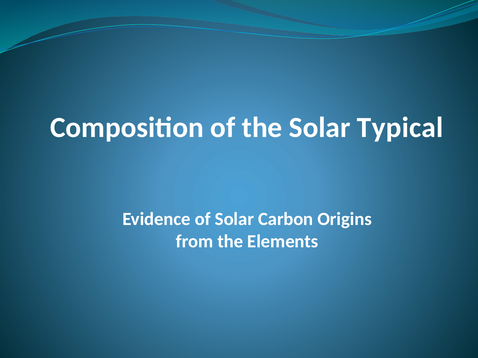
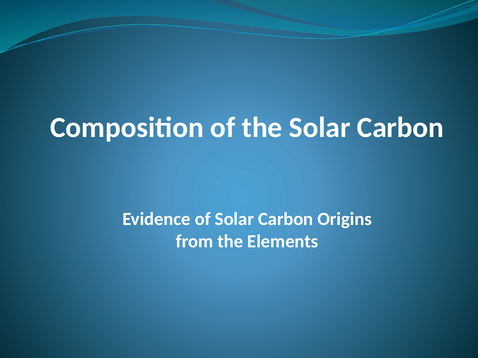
the Solar Typical: Typical -> Carbon (400, 128)
